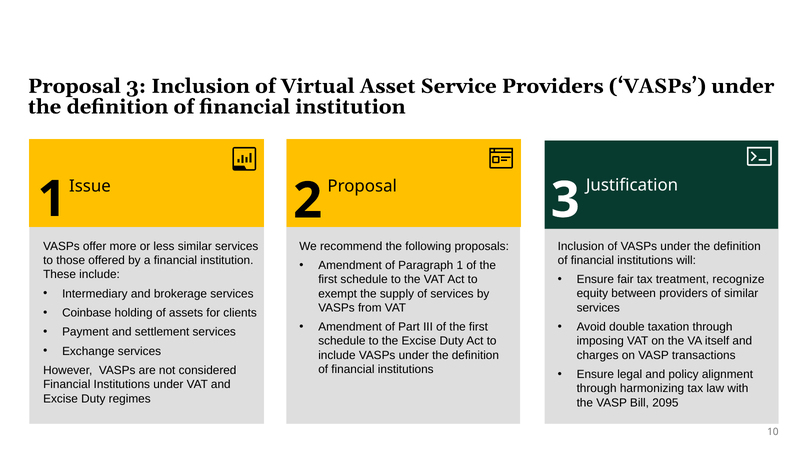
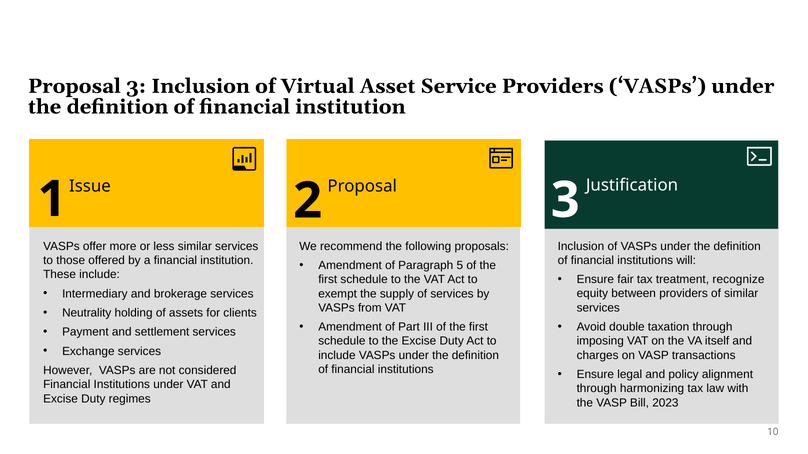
Paragraph 1: 1 -> 5 (460, 266)
Coinbase: Coinbase -> Neutrality (87, 313)
2095: 2095 -> 2023 (665, 403)
